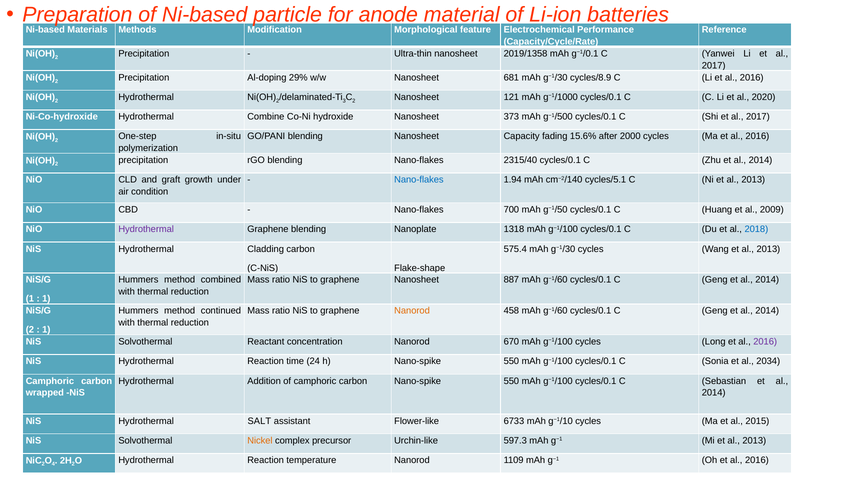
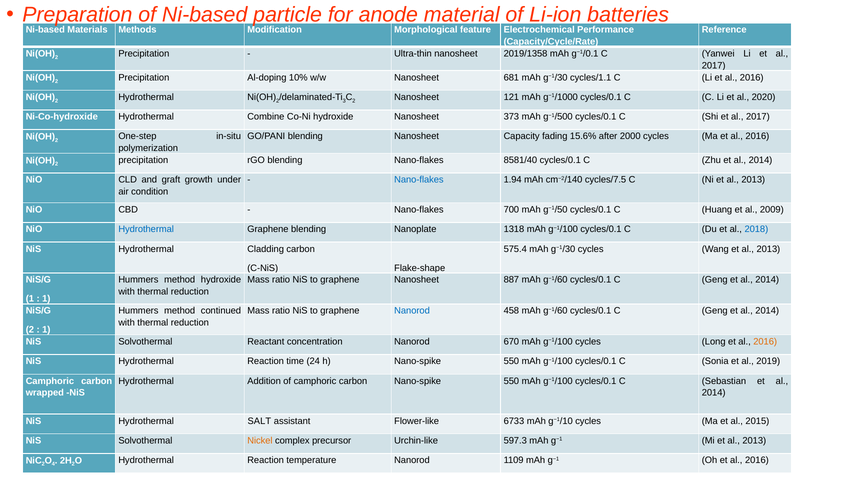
29%: 29% -> 10% (298, 77)
cycles/8.9: cycles/8.9 -> cycles/1.1 (591, 77)
2315/40: 2315/40 -> 8581/40 (520, 160)
cycles/5.1: cycles/5.1 -> cycles/7.5 (606, 180)
Hydrothermal colour: purple -> blue (146, 229)
method combined: combined -> hydroxide (221, 280)
Nanorod colour: orange -> blue (412, 311)
2016 colour: purple -> orange (765, 342)
2034: 2034 -> 2019 (768, 361)
